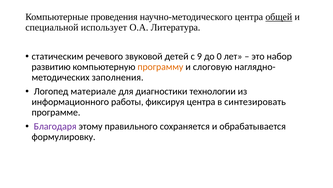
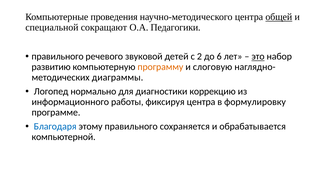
использует: использует -> сокращают (104, 27)
Литература: Литература -> Педагогики (176, 27)
статическим: статическим -> правильного (58, 56)
9: 9 -> 2 (199, 56)
0: 0 -> 6 (219, 56)
это underline: none -> present (258, 56)
заполнения: заполнения -> диаграммы (118, 77)
материале: материале -> нормально (93, 91)
технологии: технологии -> коррекцию (213, 91)
синтезировать: синтезировать -> формулировку (255, 102)
Благодаря colour: purple -> blue (55, 126)
формулировку: формулировку -> компьютерной (64, 137)
